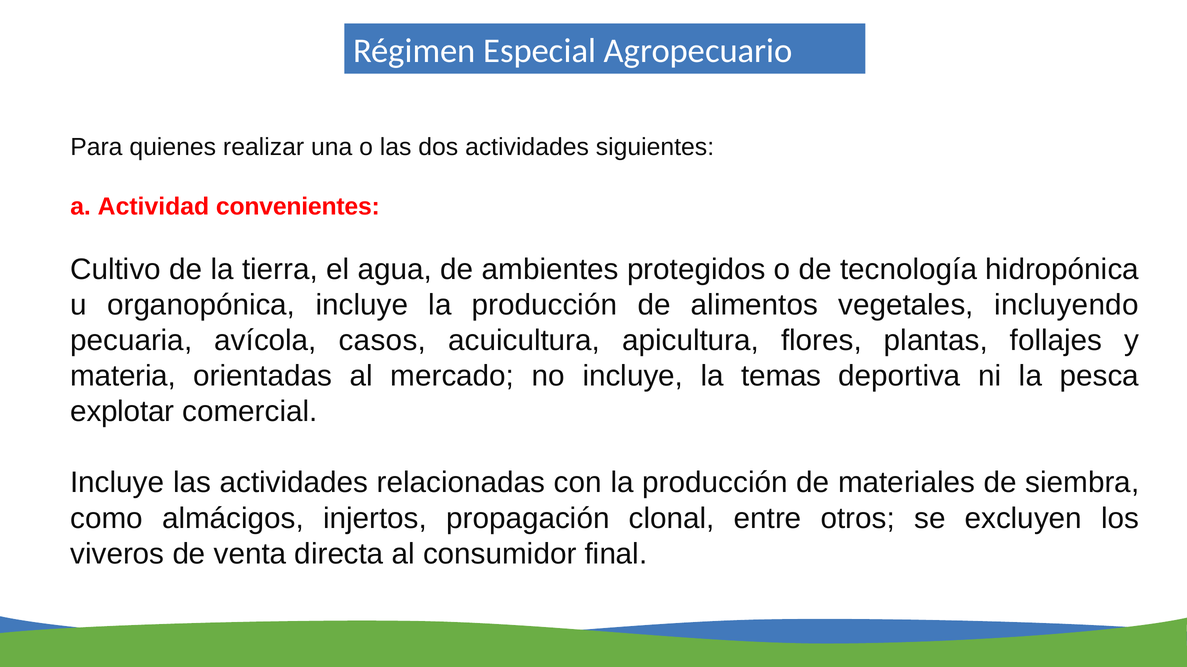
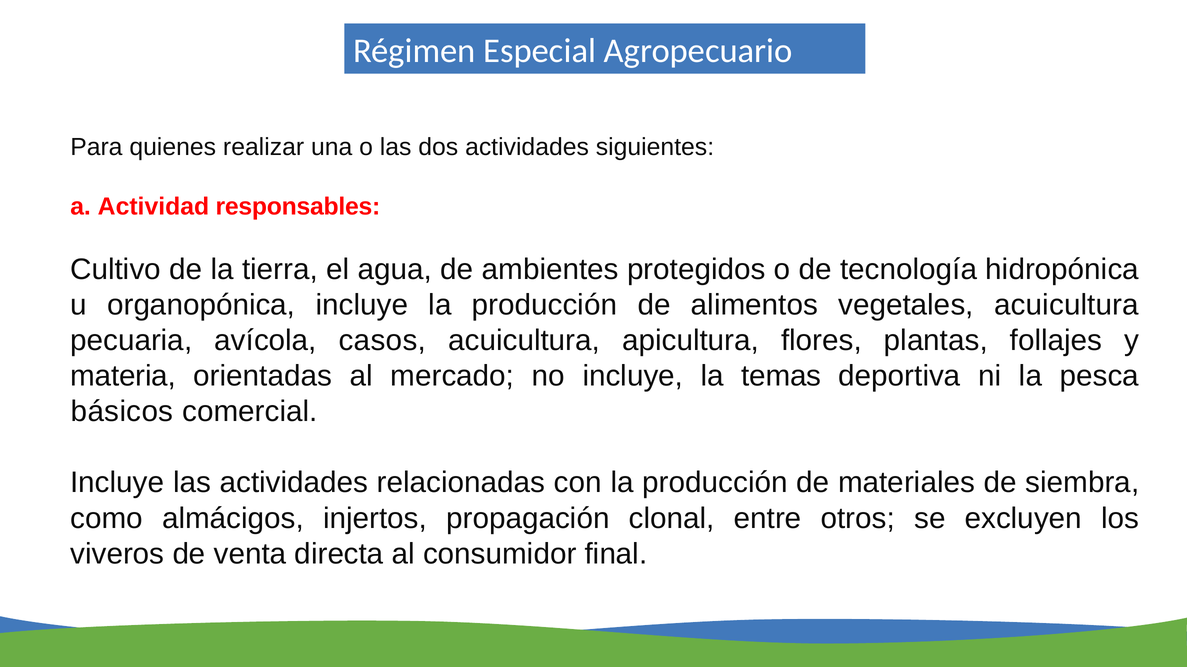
convenientes: convenientes -> responsables (298, 207)
vegetales incluyendo: incluyendo -> acuicultura (1067, 305)
explotar: explotar -> básicos (122, 412)
